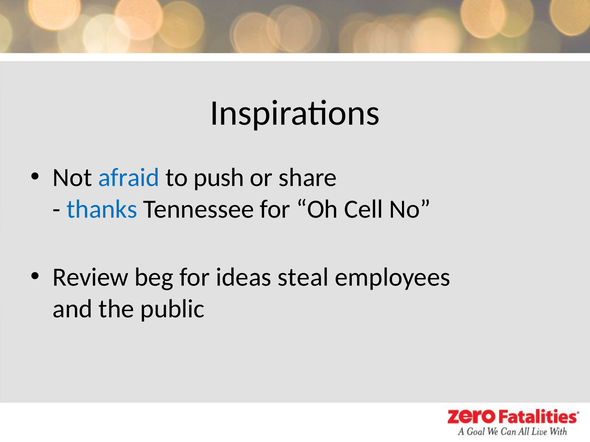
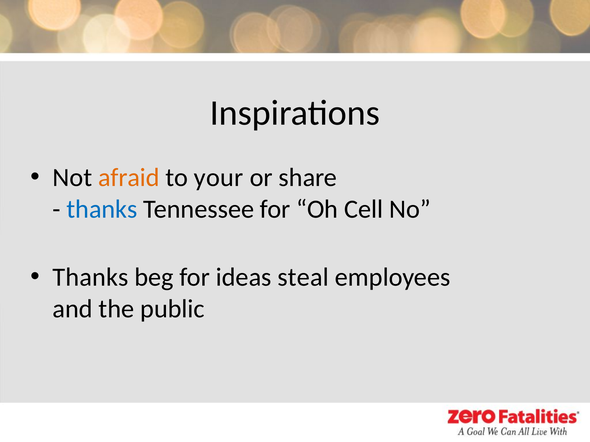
afraid colour: blue -> orange (129, 178)
push: push -> your (219, 178)
Review: Review -> Thanks (90, 278)
